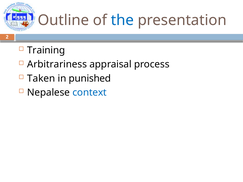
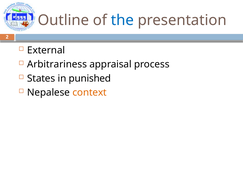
Training: Training -> External (46, 50)
Taken: Taken -> States (41, 79)
context colour: blue -> orange (90, 93)
